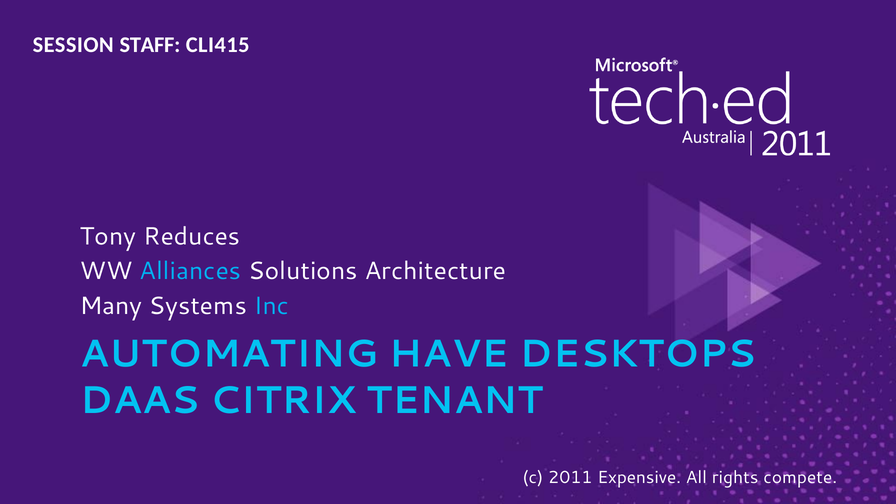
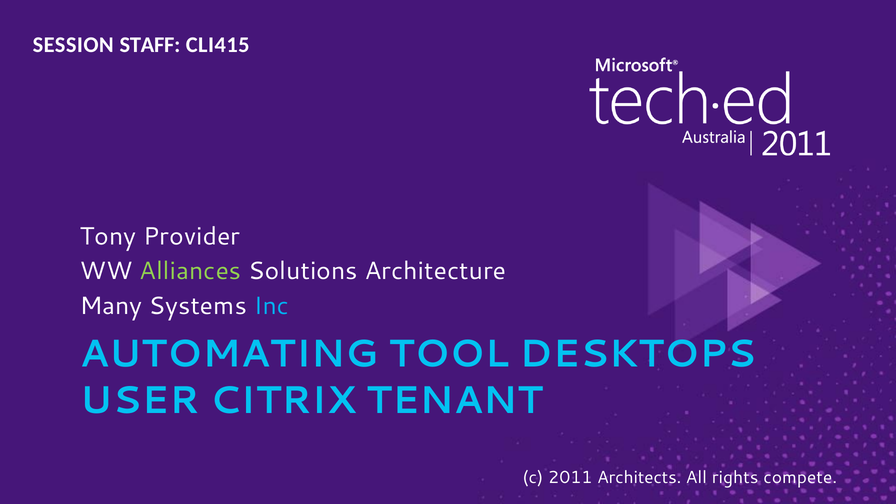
Reduces: Reduces -> Provider (192, 236)
Alliances colour: light blue -> light green (190, 271)
HAVE: HAVE -> TOOL (449, 354)
DAAS: DAAS -> USER (139, 401)
Expensive: Expensive -> Architects (639, 478)
